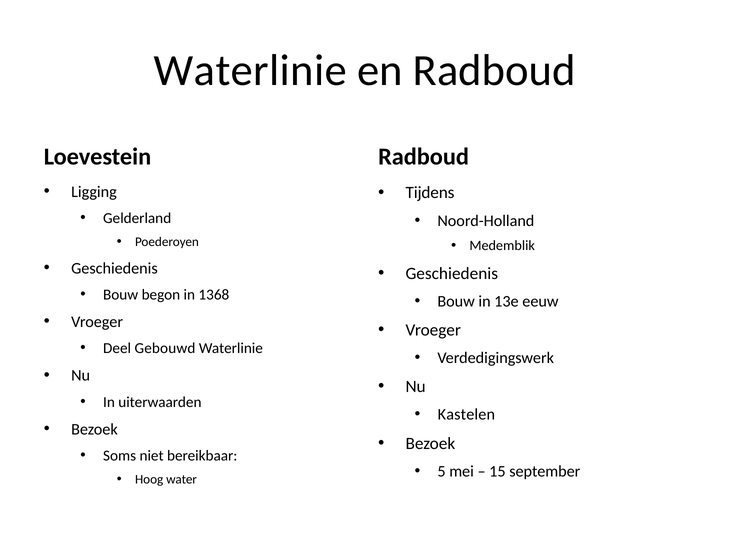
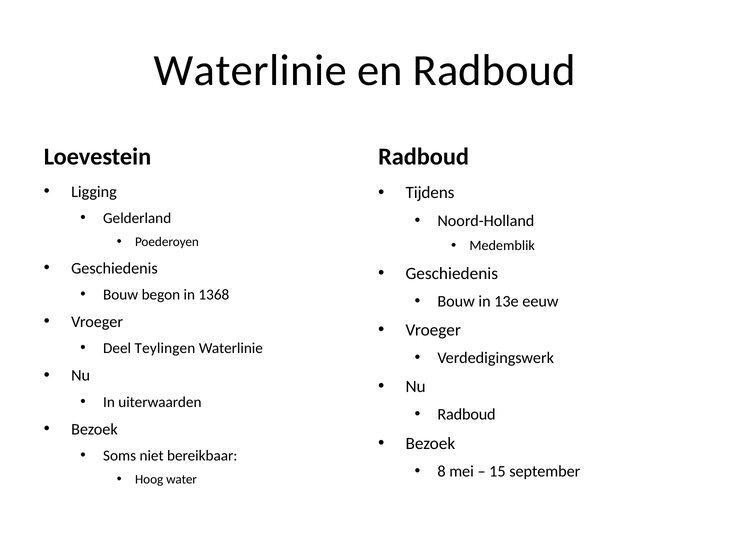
Gebouwd: Gebouwd -> Teylingen (165, 349)
Kastelen: Kastelen -> Radboud (467, 415)
5: 5 -> 8 (442, 472)
